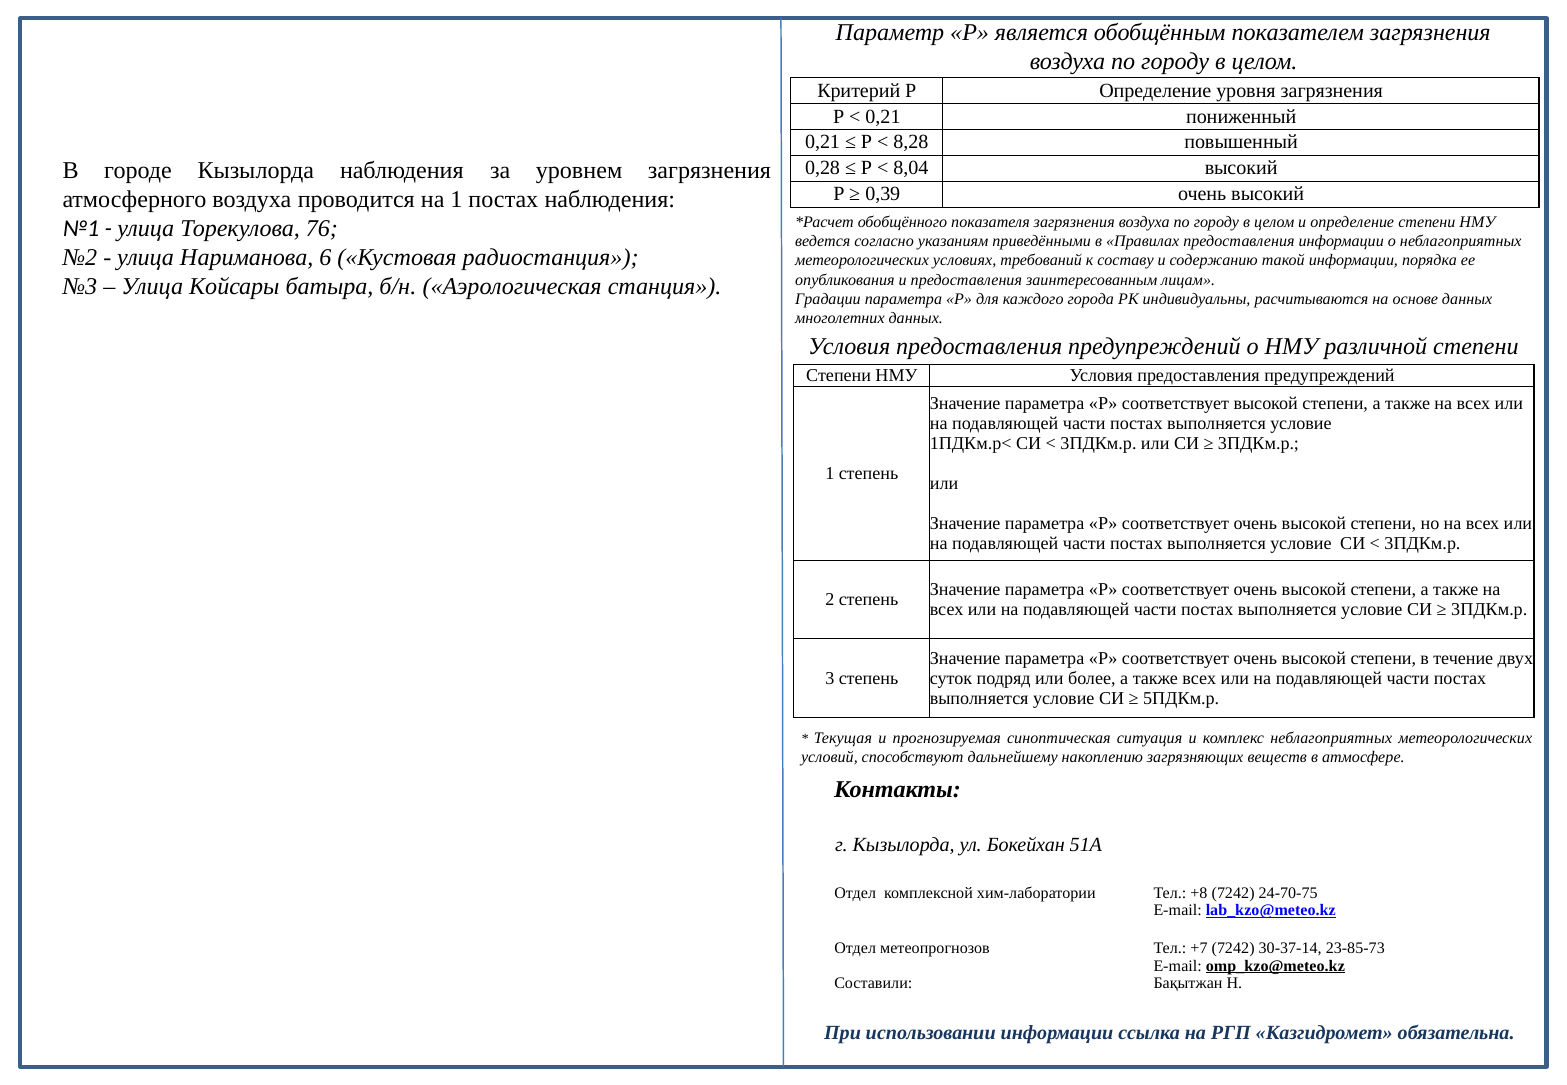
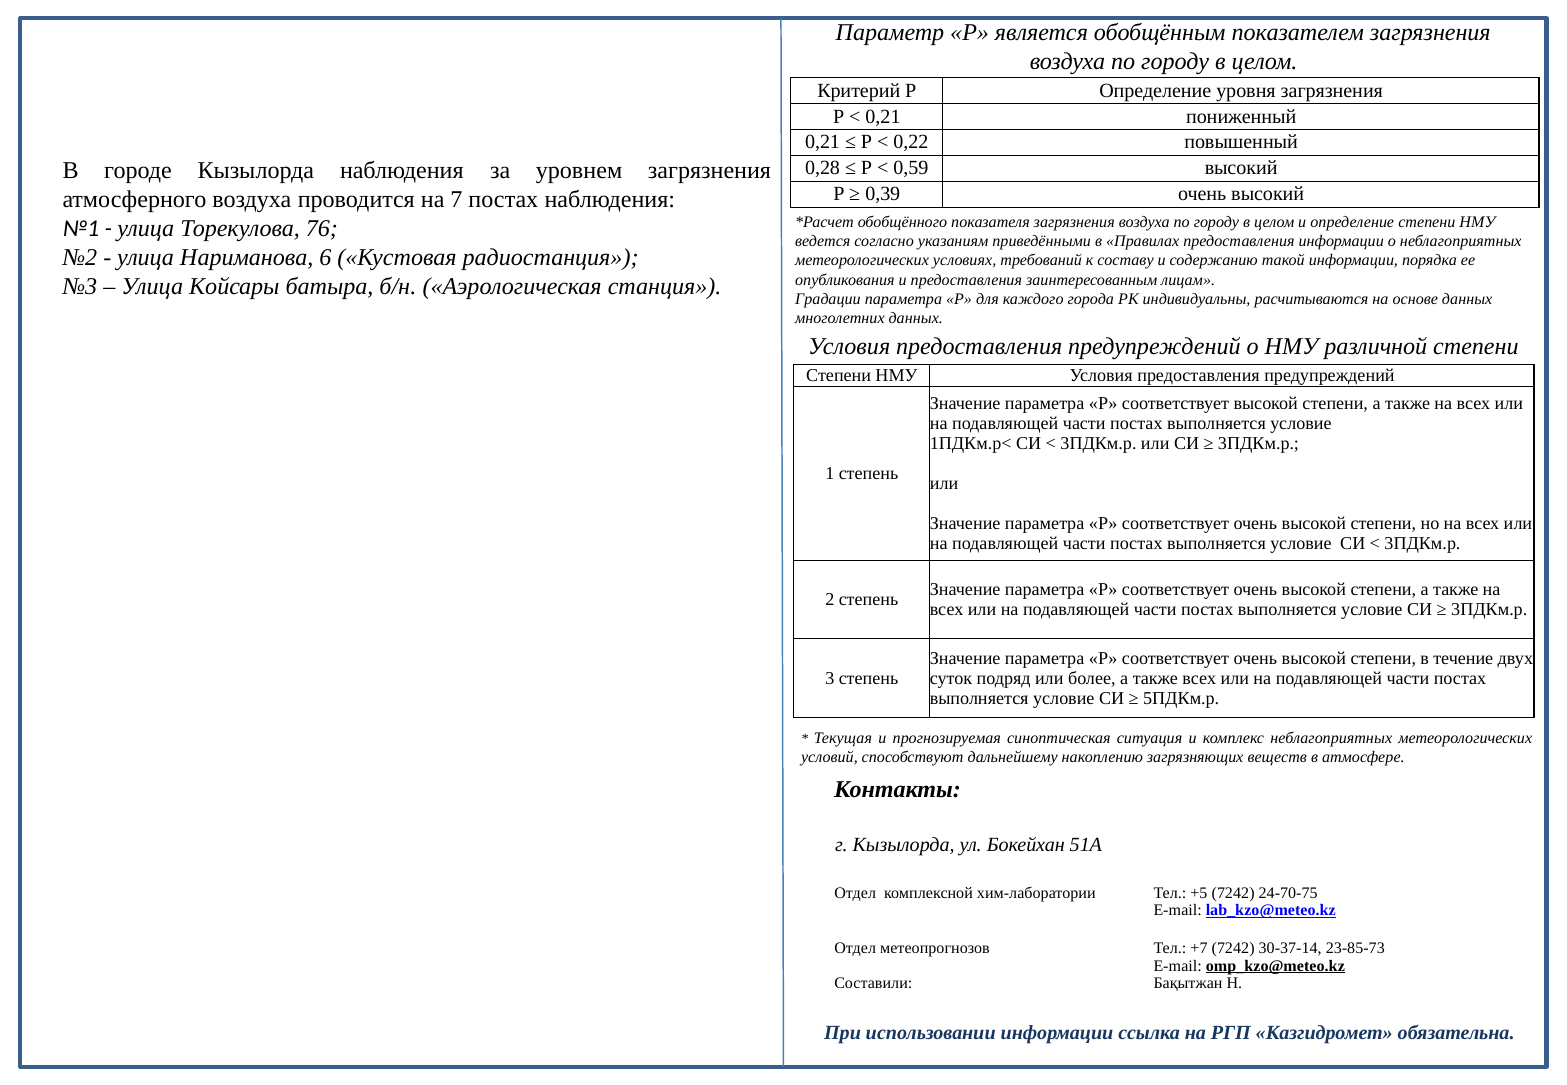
8,28: 8,28 -> 0,22 (911, 142)
8,04: 8,04 -> 0,59 (911, 168)
на 1: 1 -> 7 (456, 200)
+8: +8 -> +5 (1199, 893)
